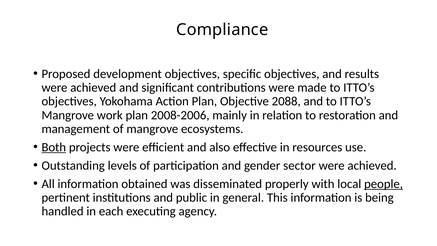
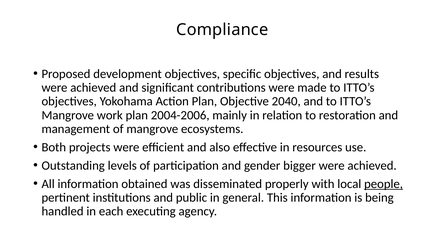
2088: 2088 -> 2040 (286, 101)
2008-2006: 2008-2006 -> 2004-2006 (180, 115)
Both underline: present -> none (54, 147)
sector: sector -> bigger (299, 165)
